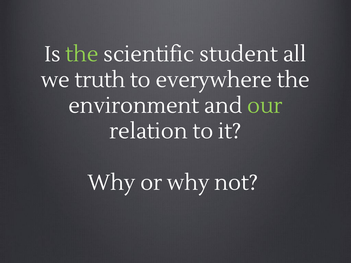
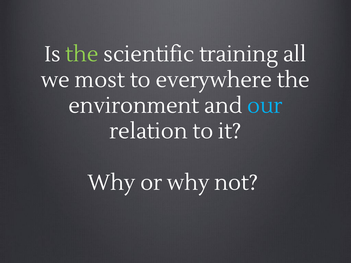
student: student -> training (239, 54)
truth: truth -> most (100, 80)
our colour: light green -> light blue (265, 106)
